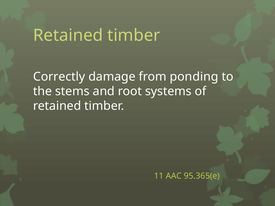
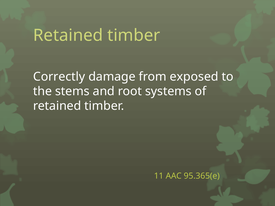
ponding: ponding -> exposed (194, 77)
